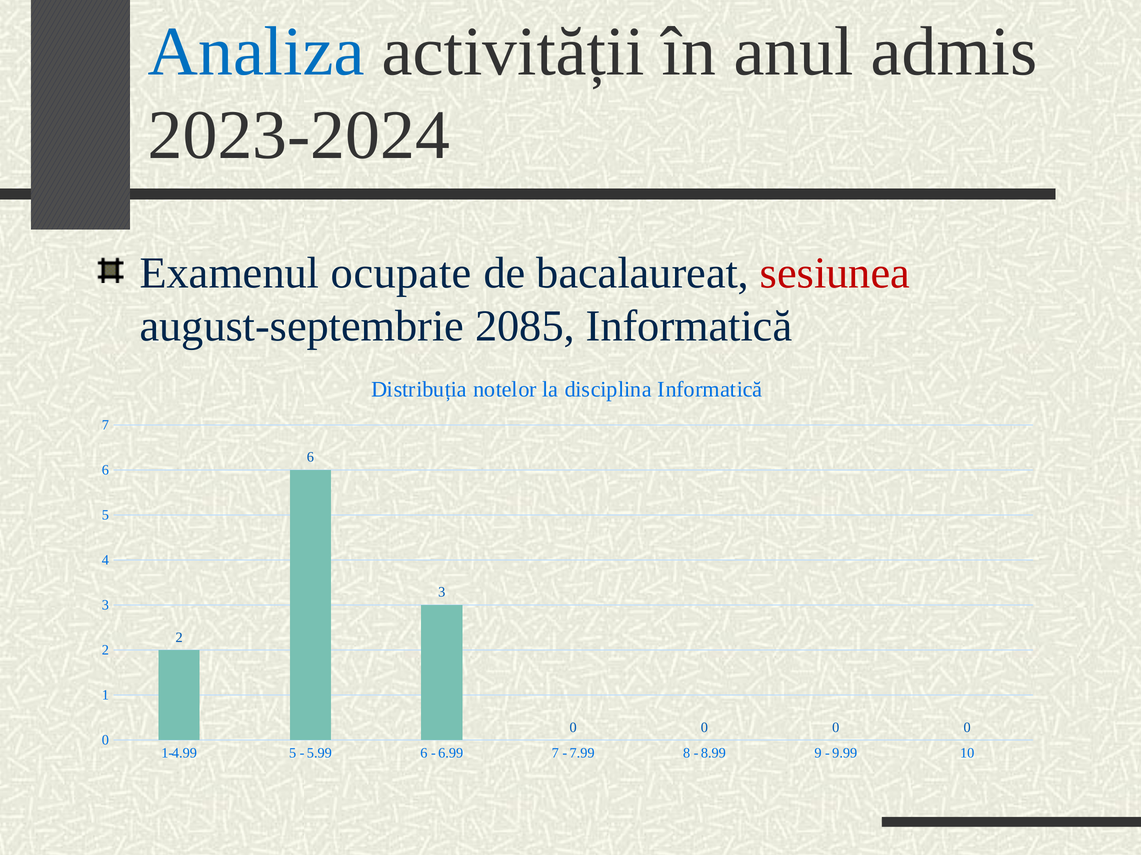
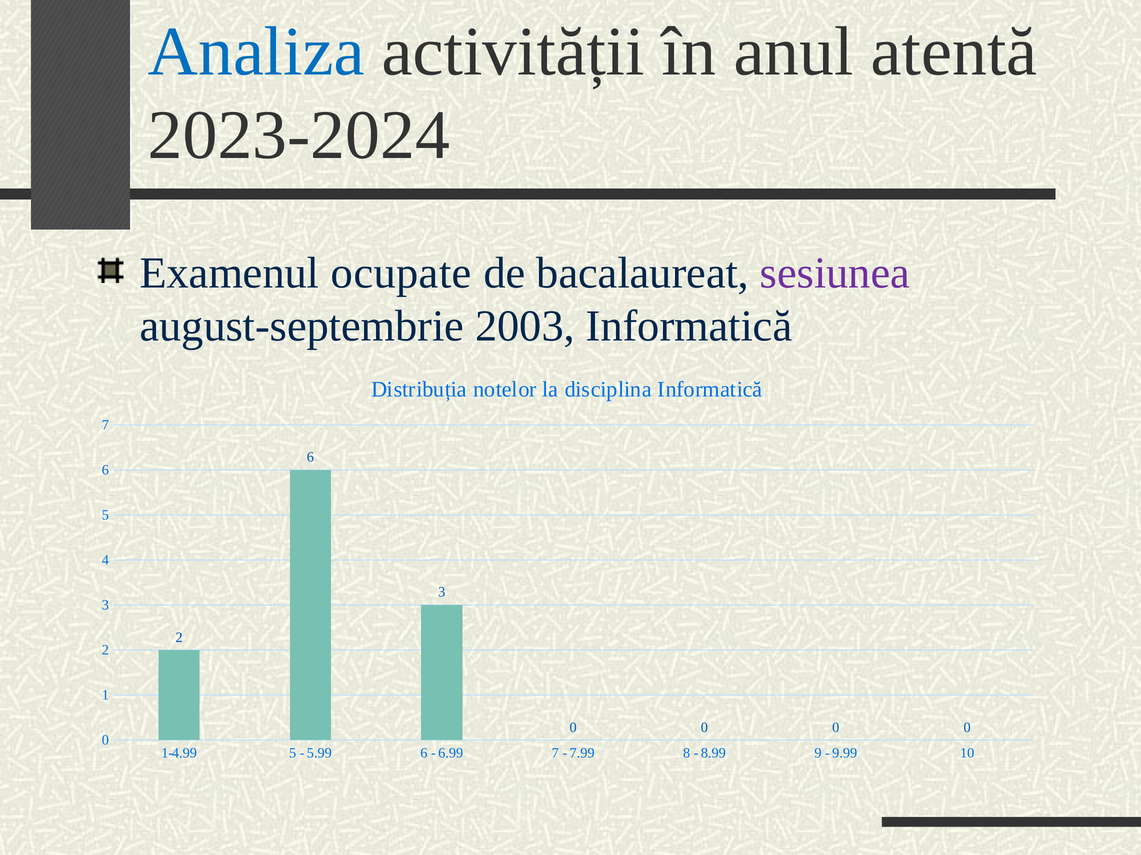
admis: admis -> atentă (954, 52)
sesiunea colour: red -> purple (835, 273)
2085: 2085 -> 2003 (525, 326)
